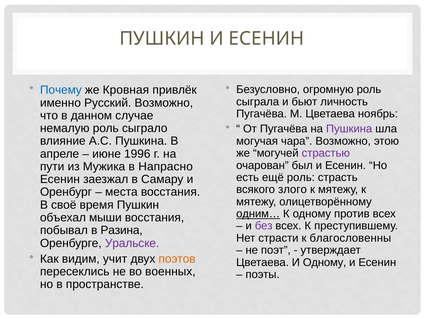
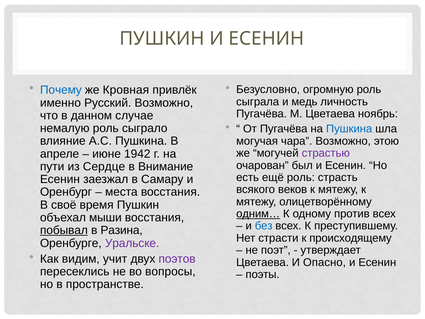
бьют: бьют -> медь (304, 102)
Пушкина colour: purple -> blue (349, 129)
1996: 1996 -> 1942 (137, 154)
Мужика: Мужика -> Сердце (104, 166)
Напрасно: Напрасно -> Внимание (166, 166)
злого: злого -> веков (293, 189)
без colour: purple -> blue (264, 226)
побывал underline: none -> present (64, 230)
благословенны: благословенны -> происходящему (350, 238)
поэтов colour: orange -> purple (177, 259)
И Одному: Одному -> Опасно (324, 262)
военных: военных -> вопросы (170, 271)
